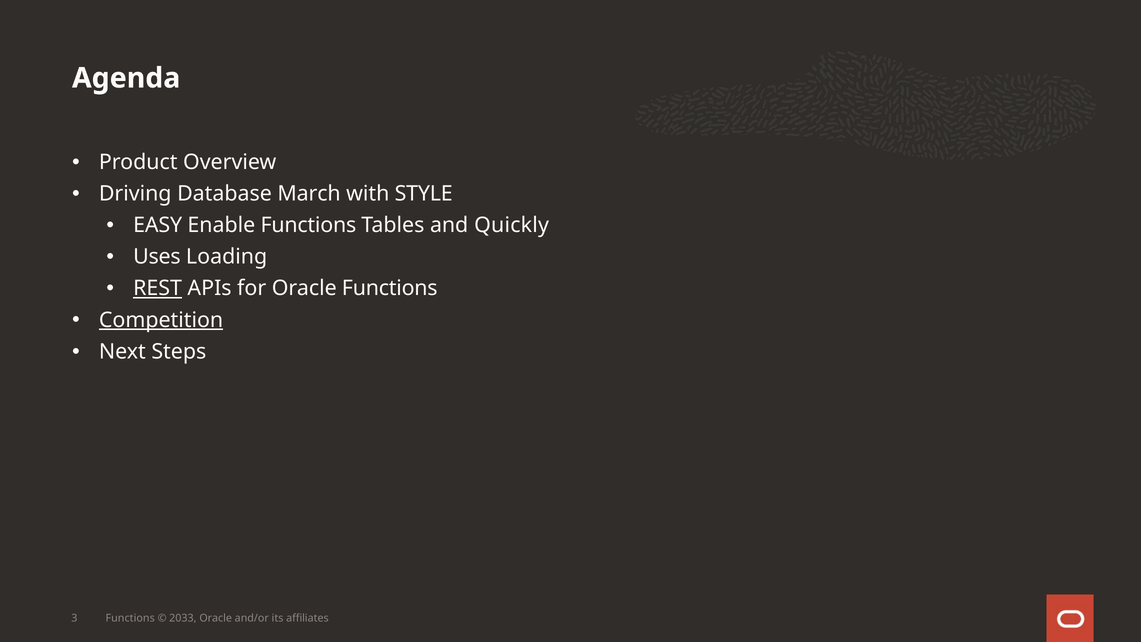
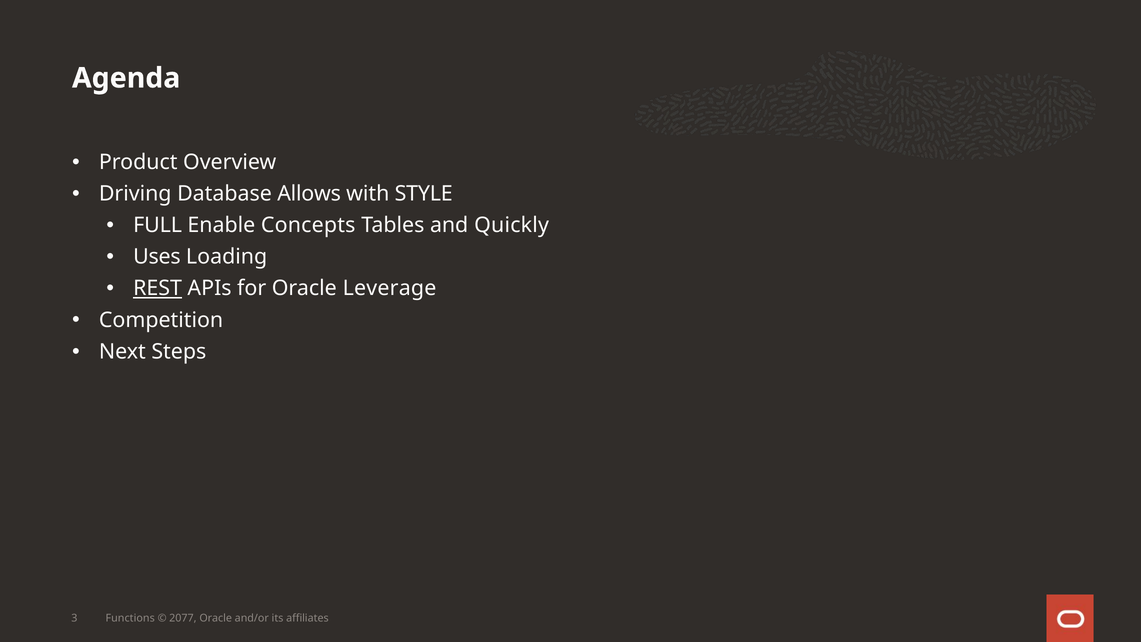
March: March -> Allows (309, 194)
EASY: EASY -> FULL (158, 225)
Enable Functions: Functions -> Concepts (308, 225)
Oracle Functions: Functions -> Leverage (390, 288)
Competition underline: present -> none (161, 320)
2033: 2033 -> 2077 (183, 618)
